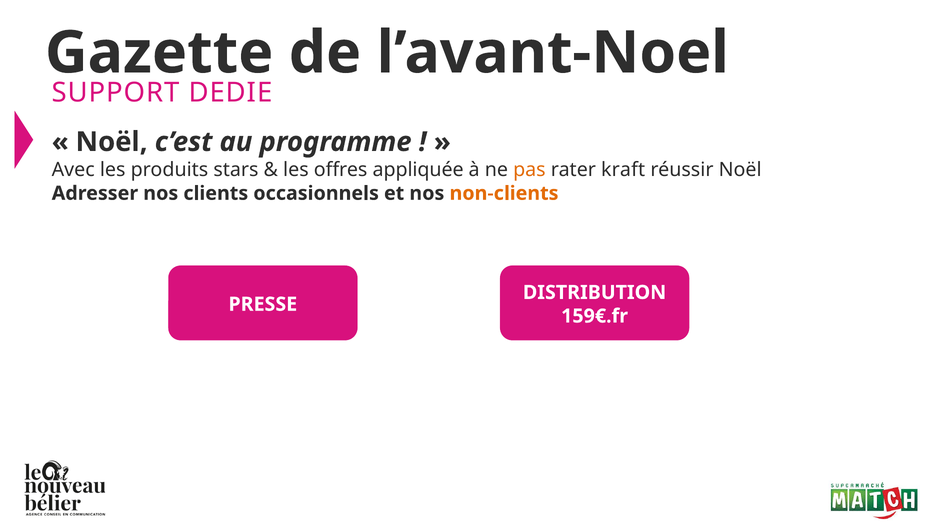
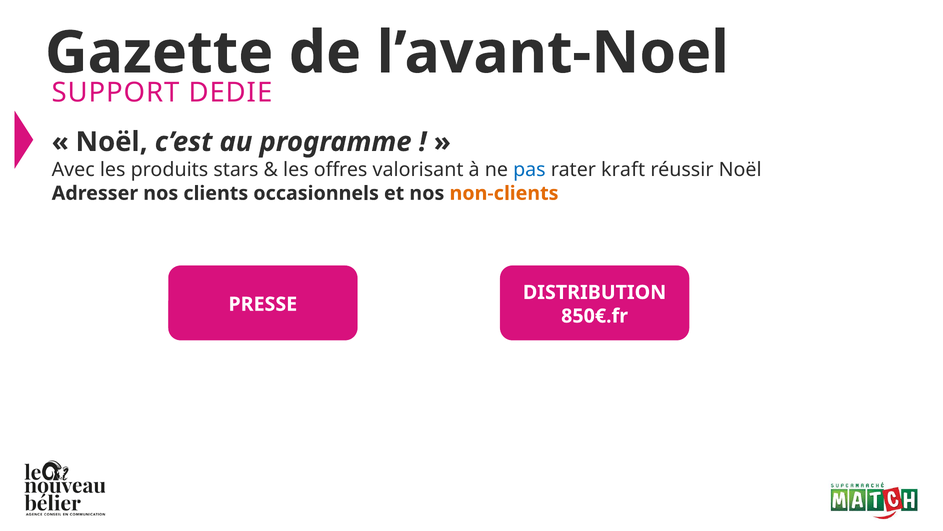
appliquée: appliquée -> valorisant (418, 170)
pas colour: orange -> blue (529, 170)
159€.fr: 159€.fr -> 850€.fr (595, 316)
